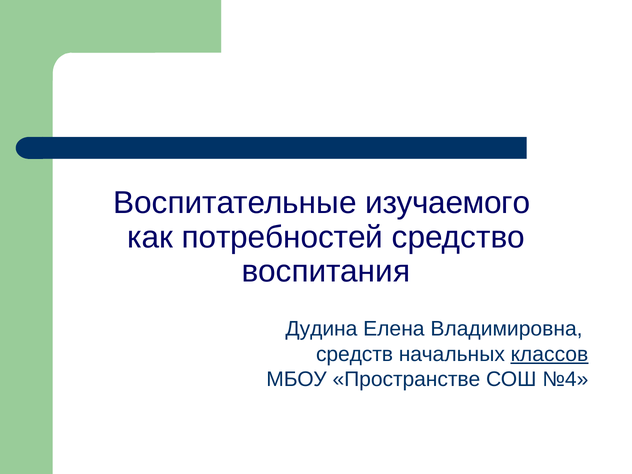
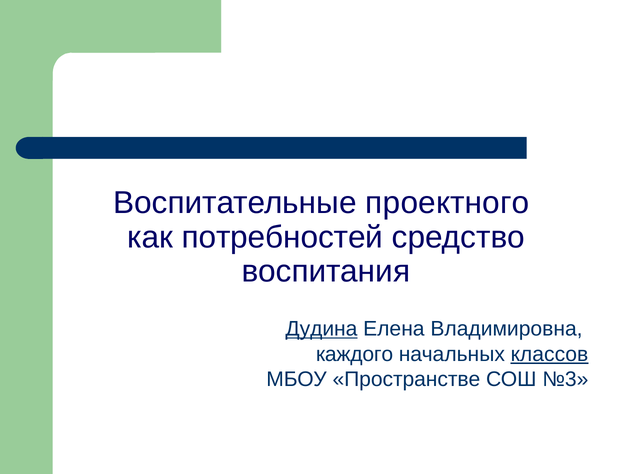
изучаемого: изучаемого -> проектного (447, 203)
Дудина underline: none -> present (321, 329)
средств: средств -> каждого (355, 354)
№4: №4 -> №3 (565, 379)
